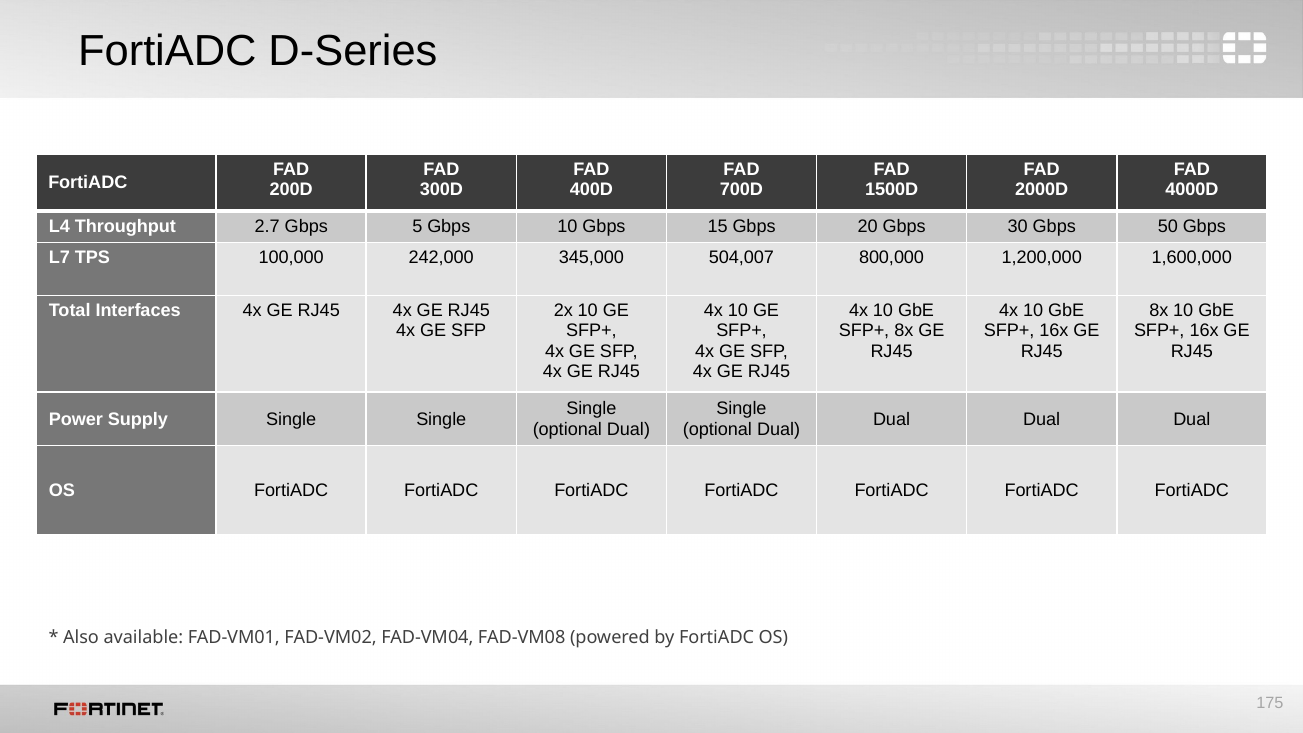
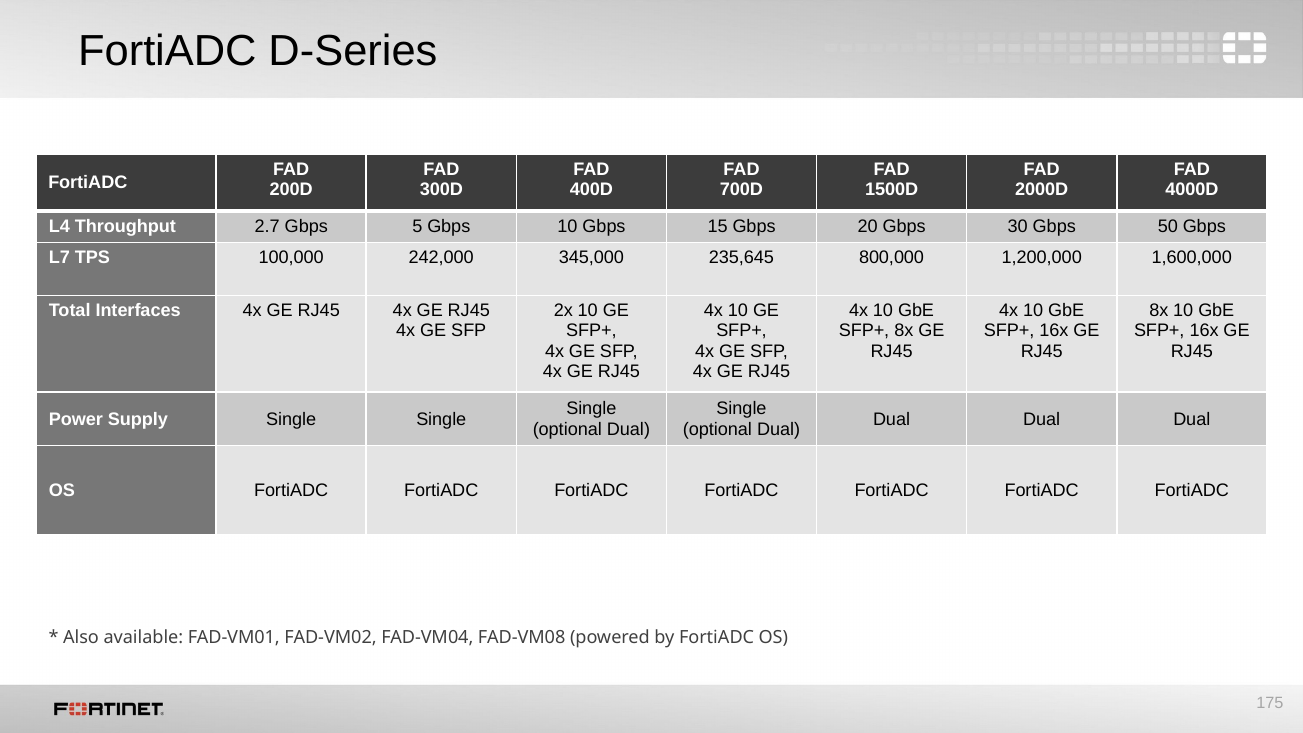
504,007: 504,007 -> 235,645 (741, 258)
